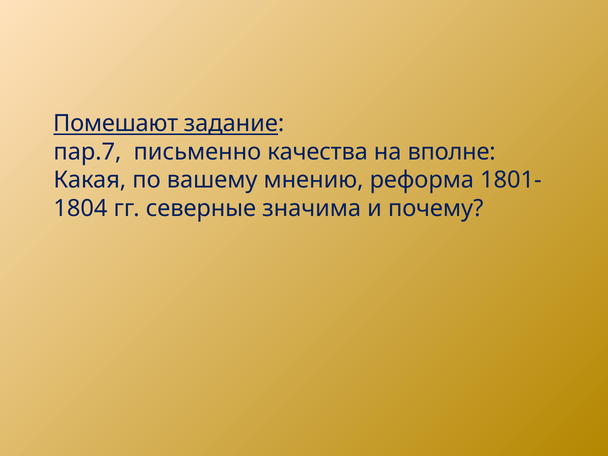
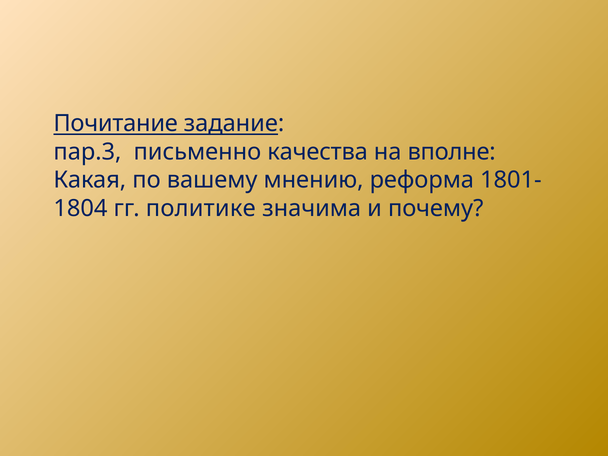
Помешают: Помешают -> Почитание (116, 123)
пар.7: пар.7 -> пар.3 (87, 152)
северные: северные -> политике (201, 208)
